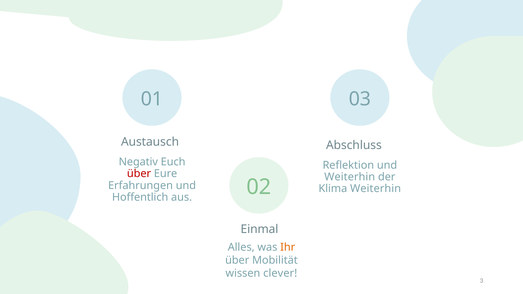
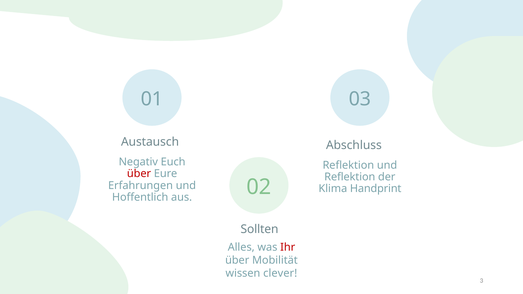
Weiterhin: Weiterhin -> Reflektion (350, 177)
Klima Weiterhin: Weiterhin -> Handprint (376, 189)
Einmal: Einmal -> Sollten (259, 229)
Ihr colour: orange -> red (288, 247)
